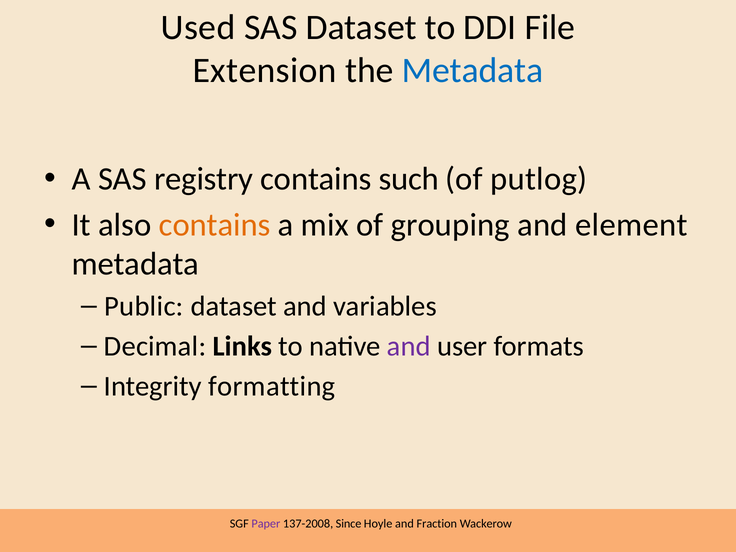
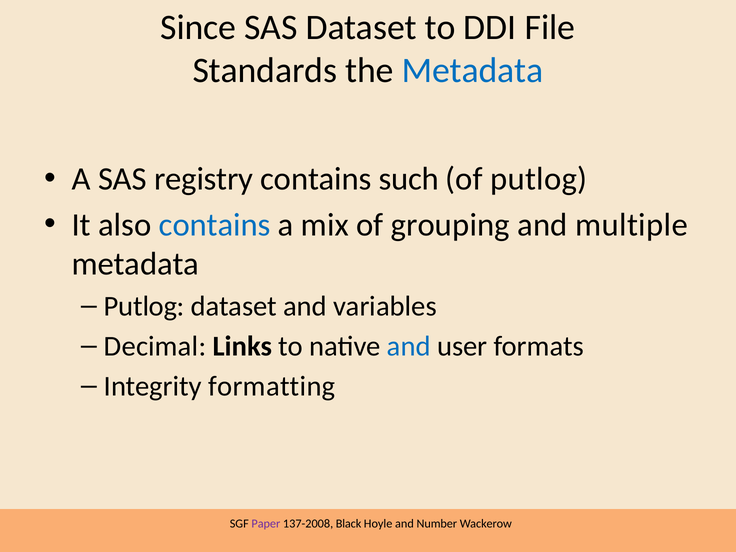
Used: Used -> Since (198, 28)
Extension: Extension -> Standards (265, 71)
contains colour: orange -> blue (215, 225)
element: element -> multiple (632, 225)
Public: Public -> Putlog (144, 306)
and colour: purple -> blue (409, 346)
Since: Since -> Black (349, 523)
Fraction: Fraction -> Number (437, 523)
